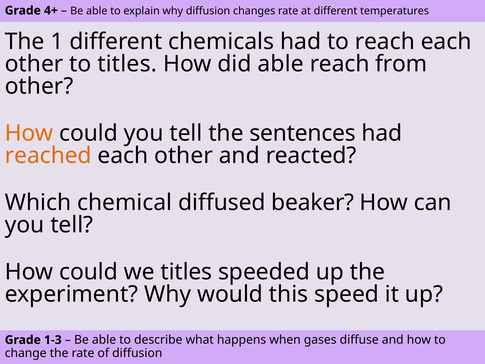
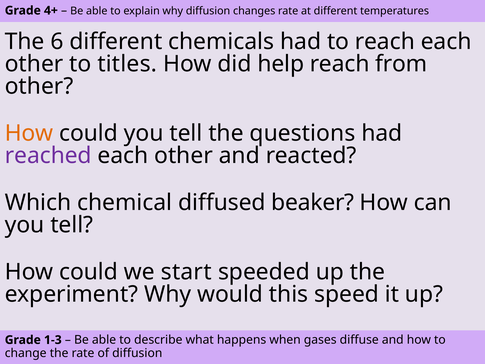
1: 1 -> 6 (57, 42)
did able: able -> help (281, 64)
sentences: sentences -> questions (302, 133)
reached colour: orange -> purple (48, 156)
we titles: titles -> start (186, 272)
